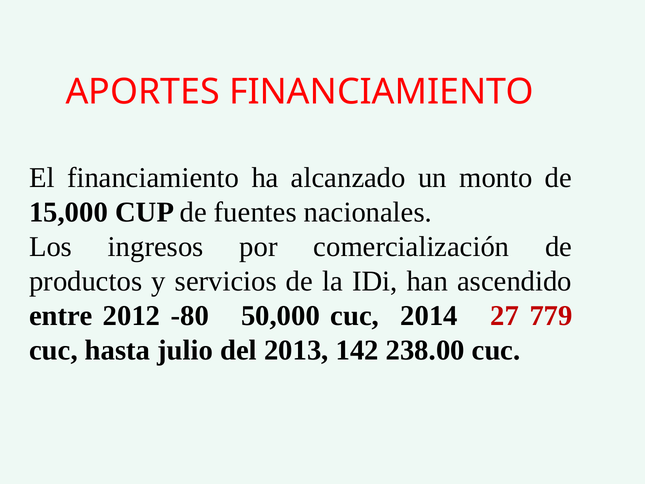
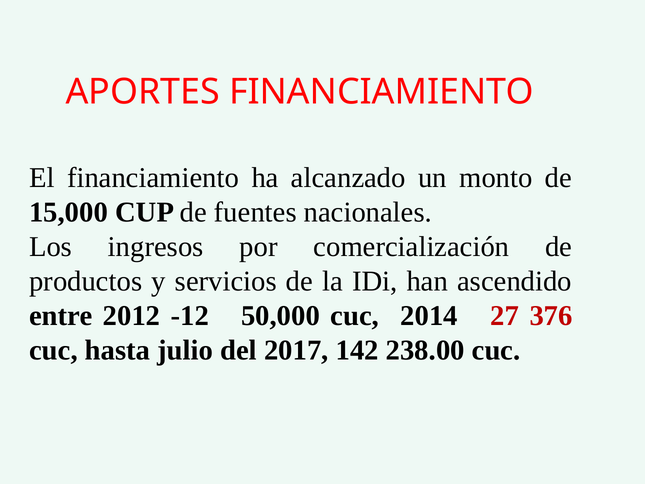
-80: -80 -> -12 (190, 316)
779: 779 -> 376 (551, 316)
2013: 2013 -> 2017 (296, 350)
